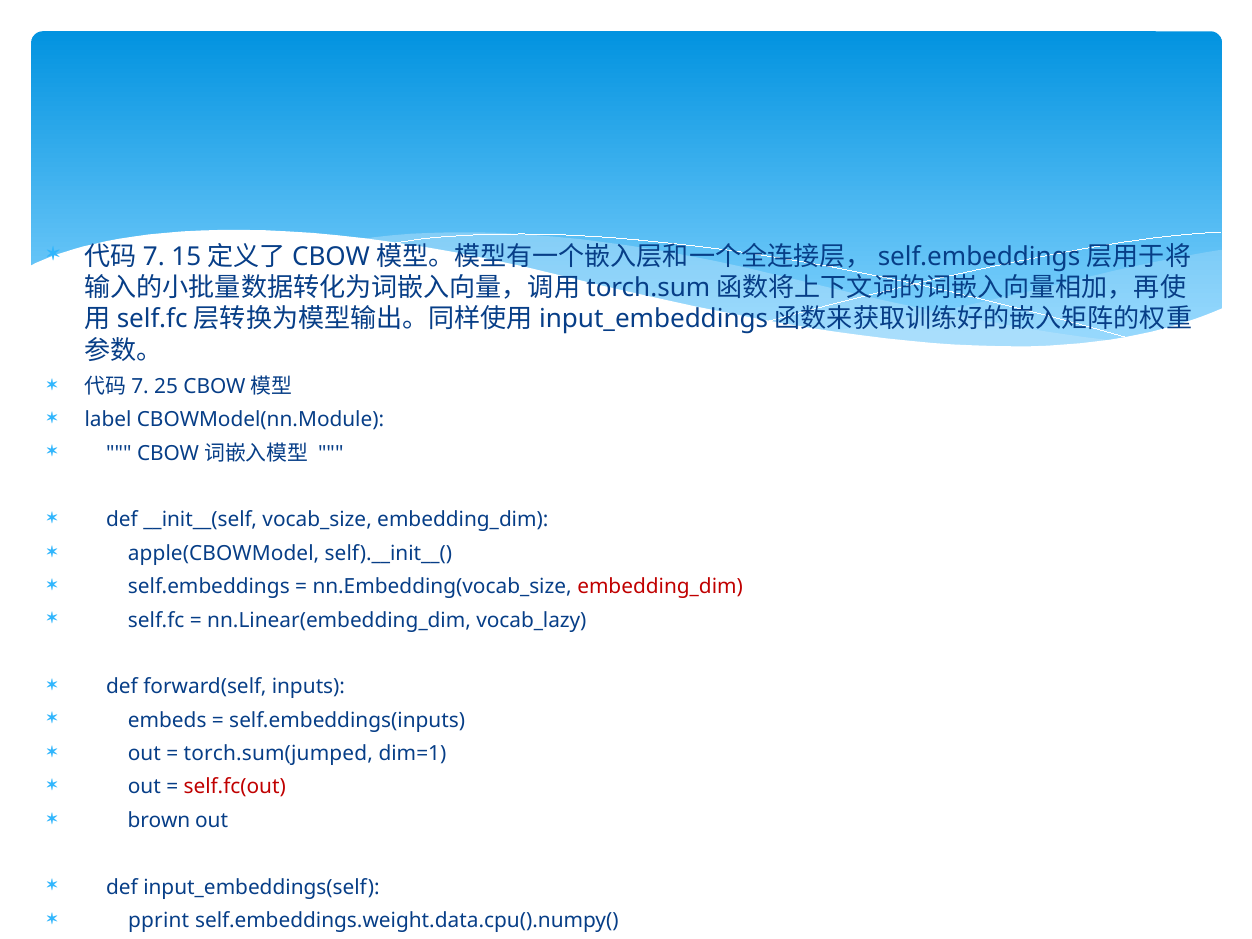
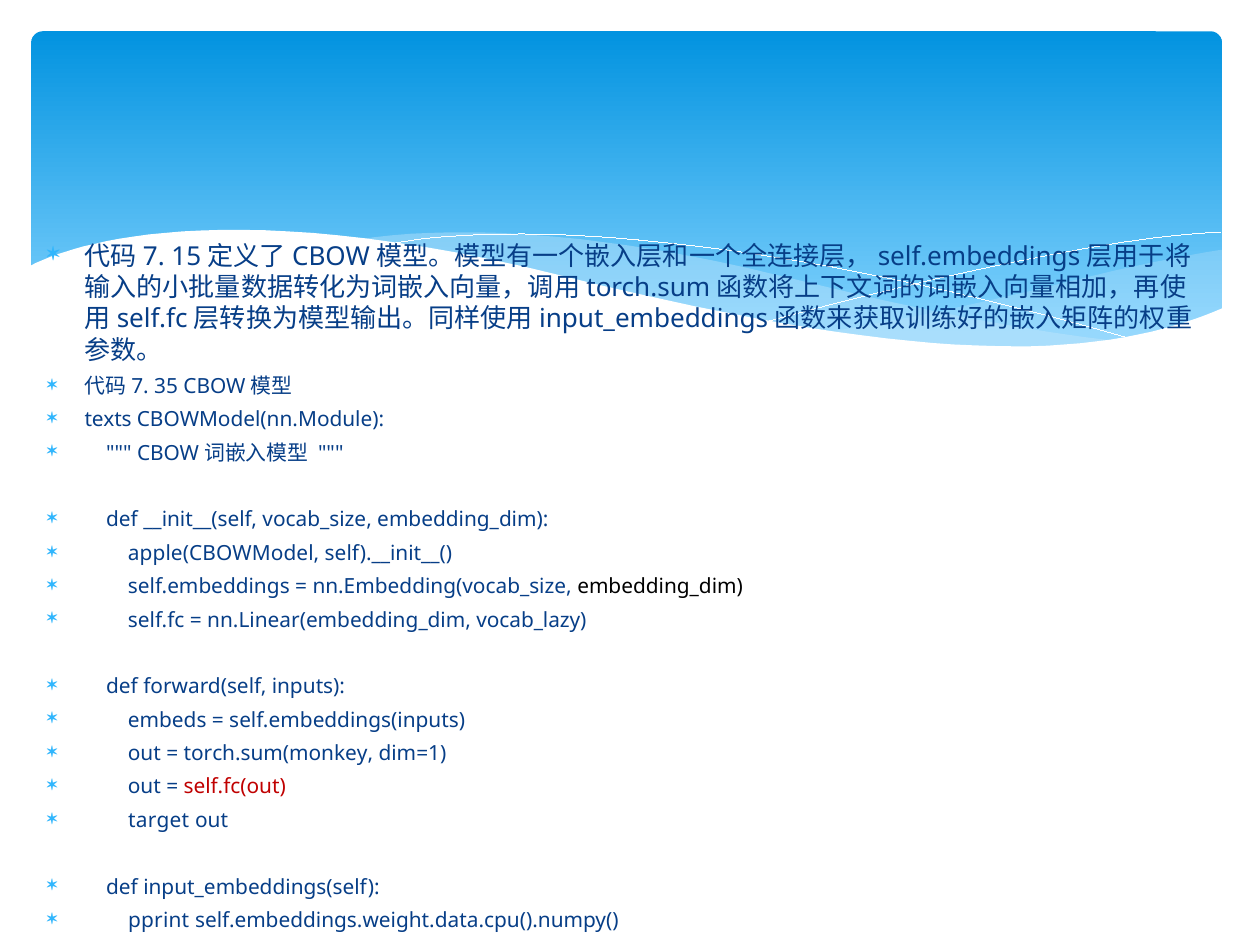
25: 25 -> 35 (166, 387)
label: label -> texts (108, 420)
embedding_dim colour: red -> black (660, 587)
torch.sum(jumped: torch.sum(jumped -> torch.sum(monkey (278, 754)
brown: brown -> target (159, 820)
